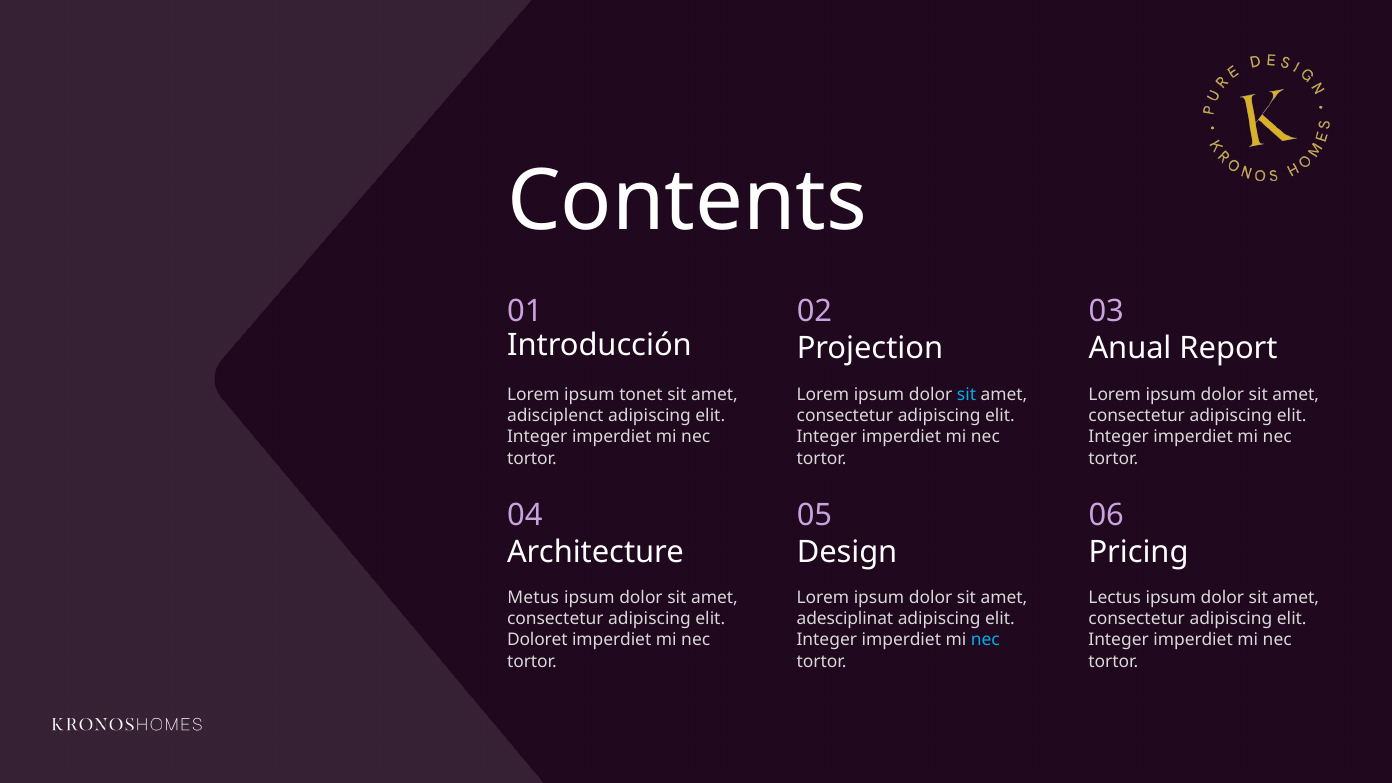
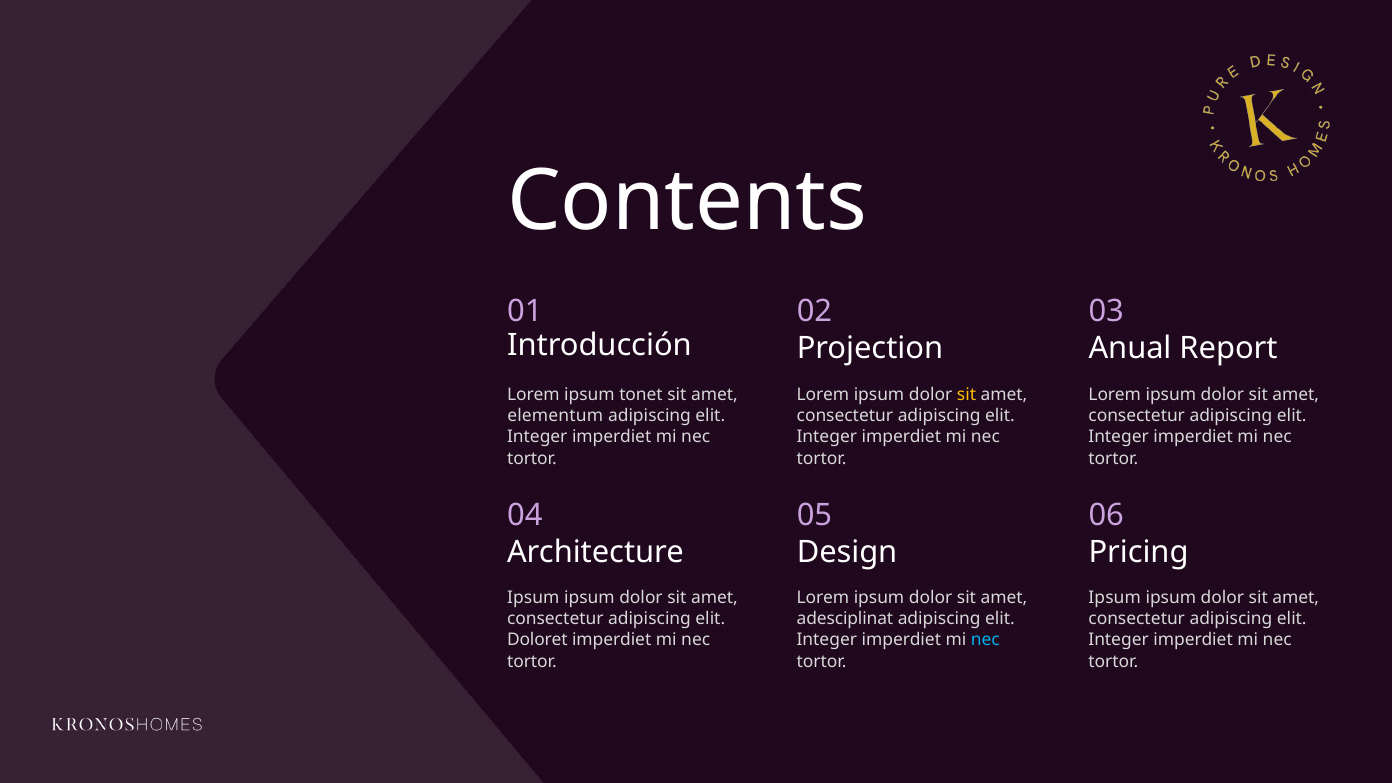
sit colour: light blue -> yellow (966, 394)
adisciplenct: adisciplenct -> elementum (555, 416)
Metus: Metus -> Ipsum (533, 598)
Lectus: Lectus -> Ipsum (1115, 598)
